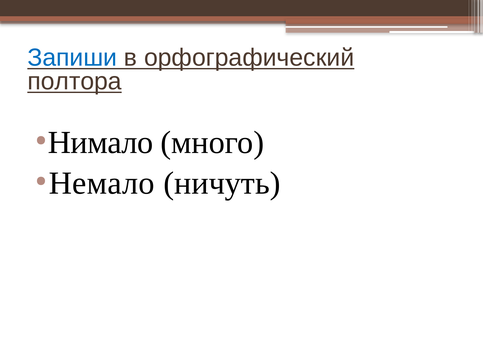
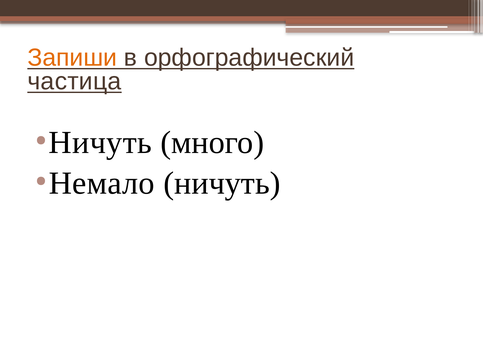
Запиши colour: blue -> orange (72, 58)
полтора: полтора -> частица (74, 82)
Нимало: Нимало -> Ничуть (100, 143)
